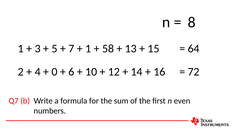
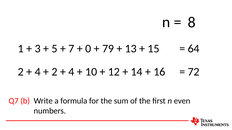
1: 1 -> 0 (88, 49)
58: 58 -> 79 (108, 49)
0: 0 -> 2 (54, 72)
6: 6 -> 4 (71, 72)
